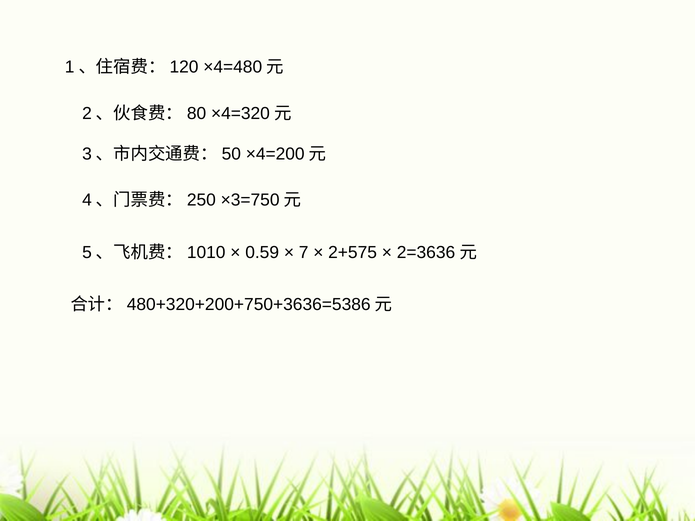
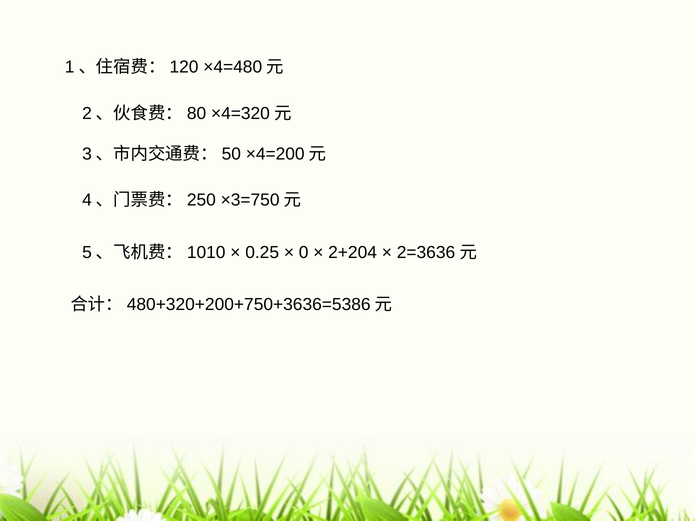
0.59: 0.59 -> 0.25 (262, 252)
7: 7 -> 0 (304, 252)
2+575: 2+575 -> 2+204 (353, 252)
